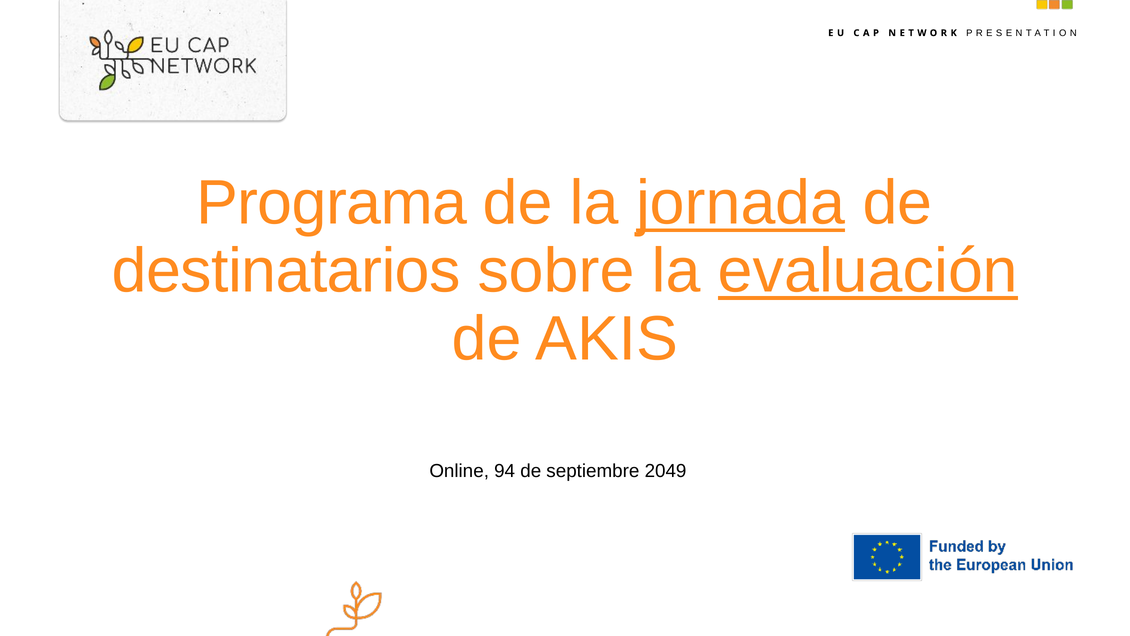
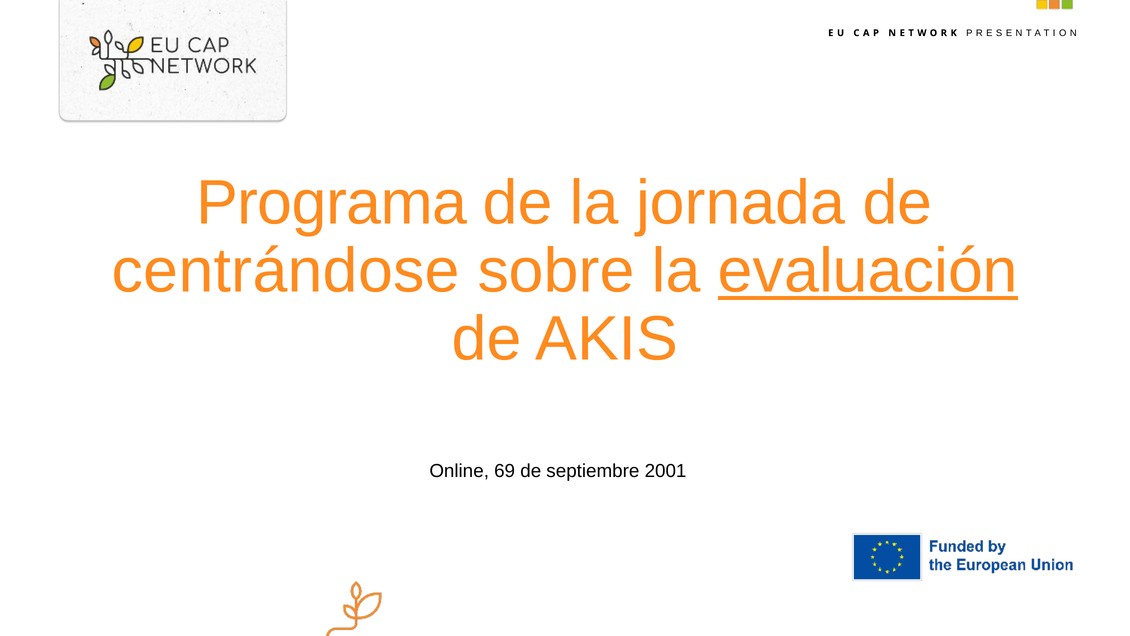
jornada underline: present -> none (741, 203)
destinatarios: destinatarios -> centrándose (286, 271)
94: 94 -> 69 (505, 471)
2049: 2049 -> 2001 (666, 471)
